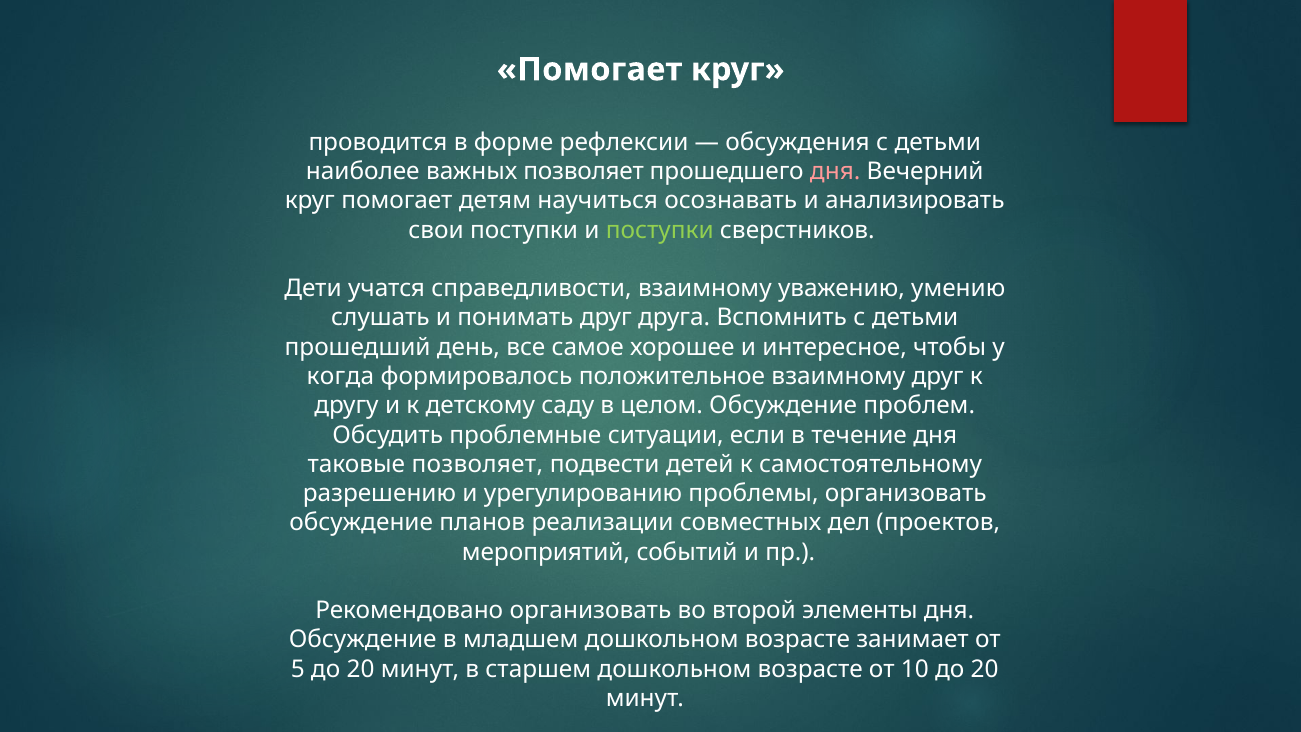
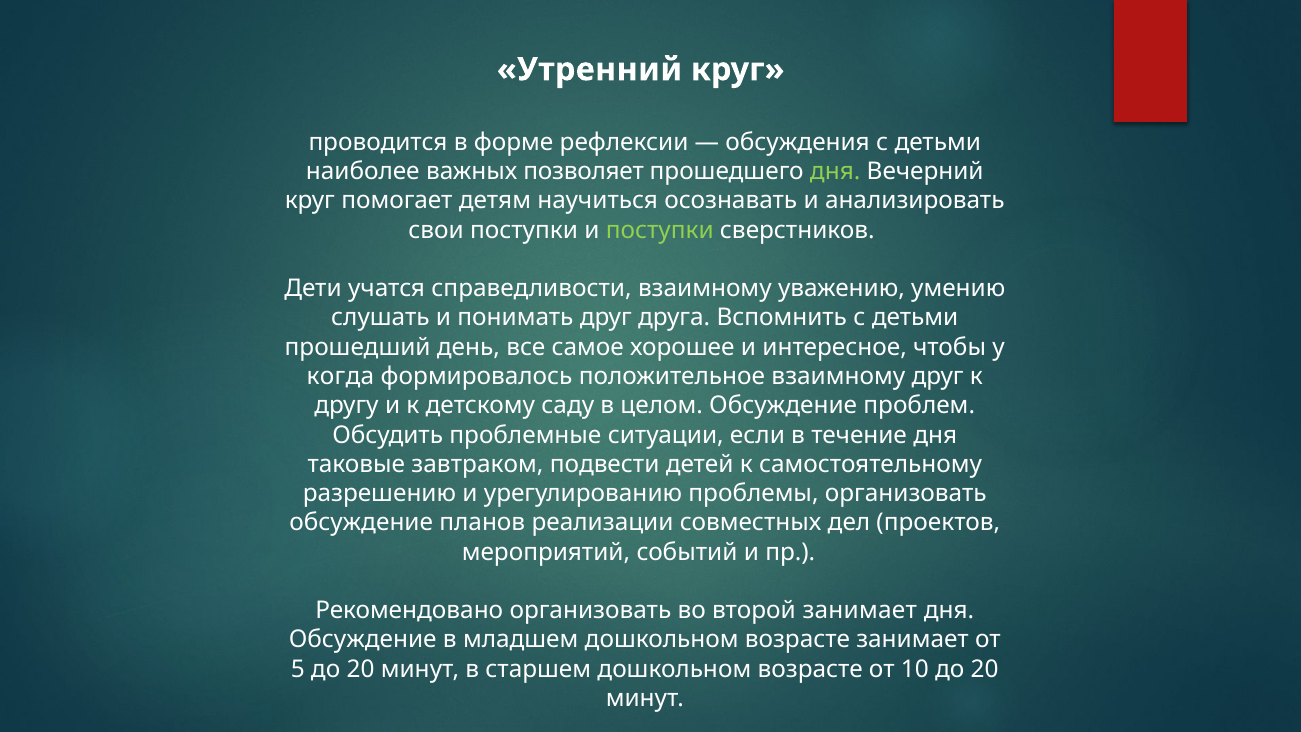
Помогает: Помогает -> Утренний (589, 70)
дня colour: pink -> light green (835, 171)
таковые позволяет: позволяет -> завтраком (477, 464)
второй элементы: элементы -> занимает (860, 610)
